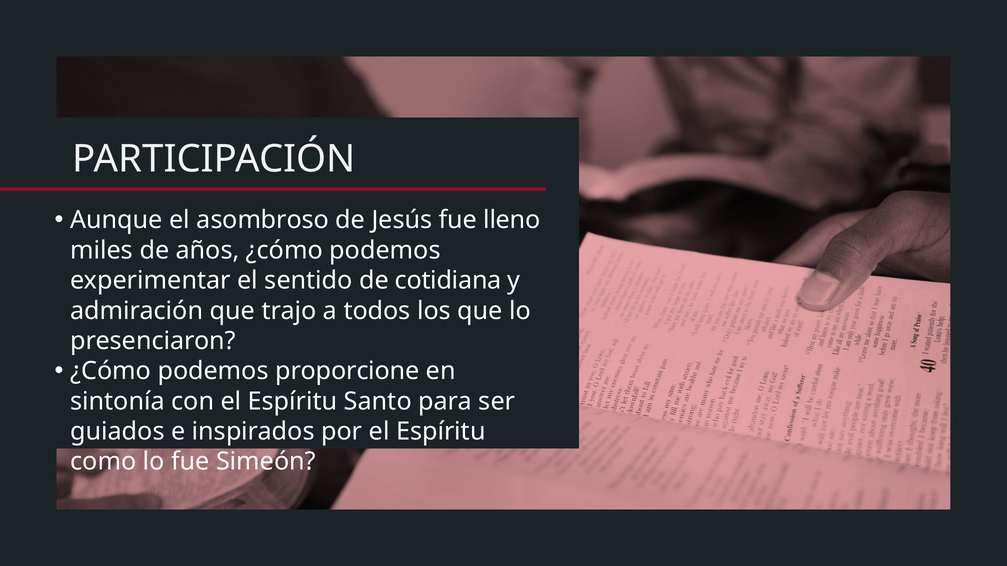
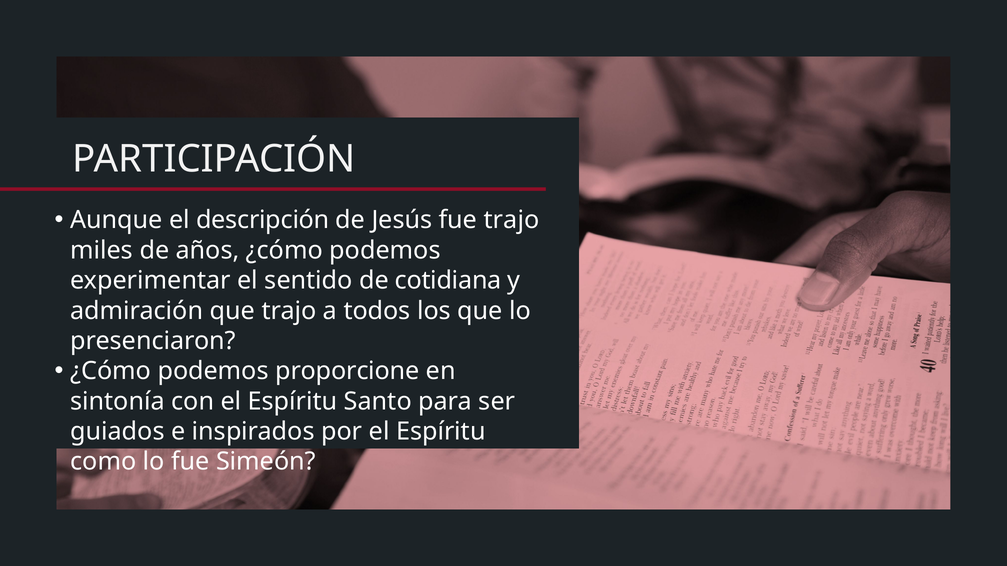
asombroso: asombroso -> descripción (263, 220)
fue lleno: lleno -> trajo (512, 220)
